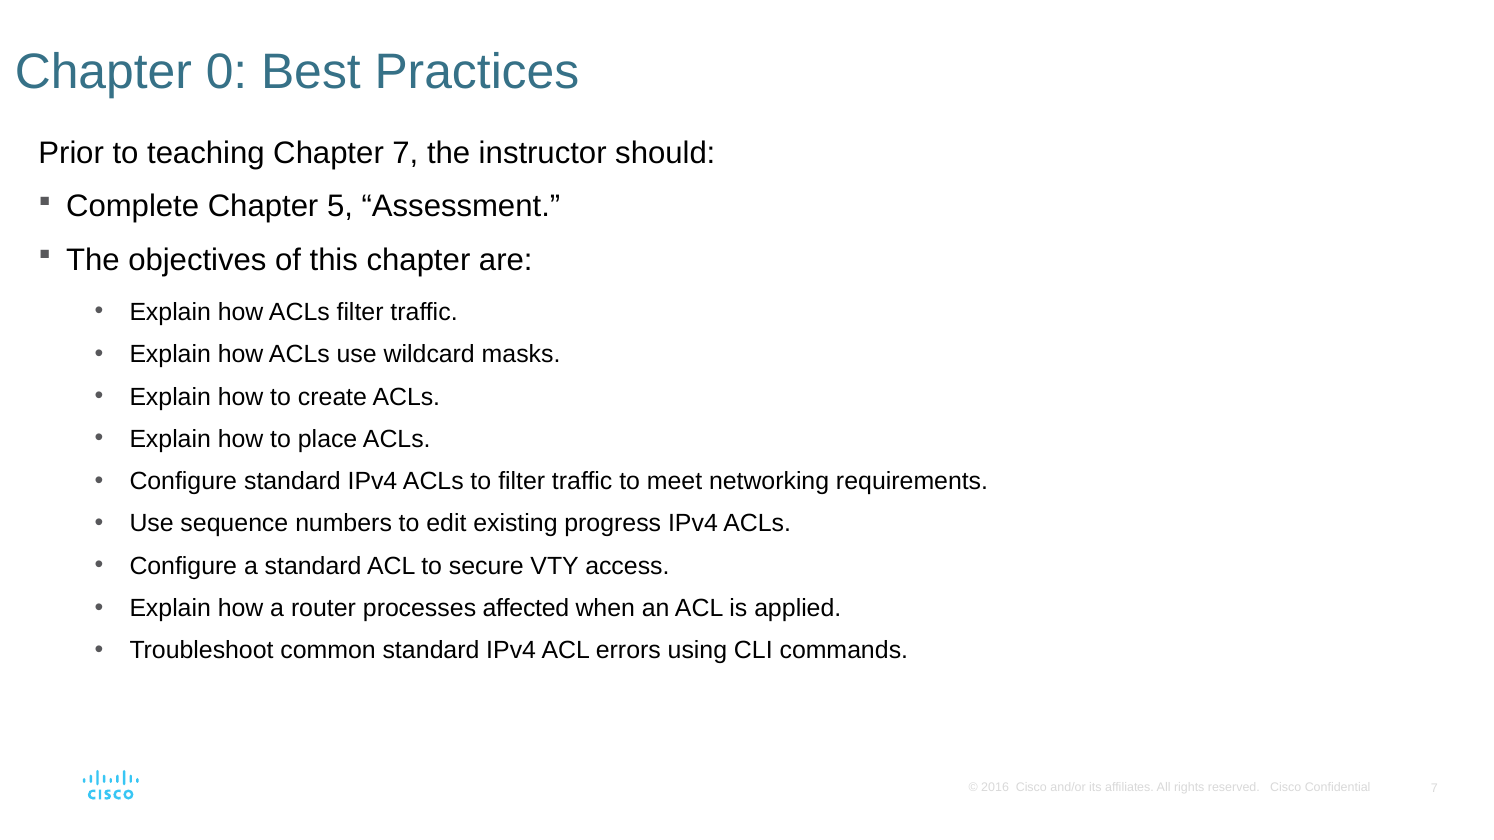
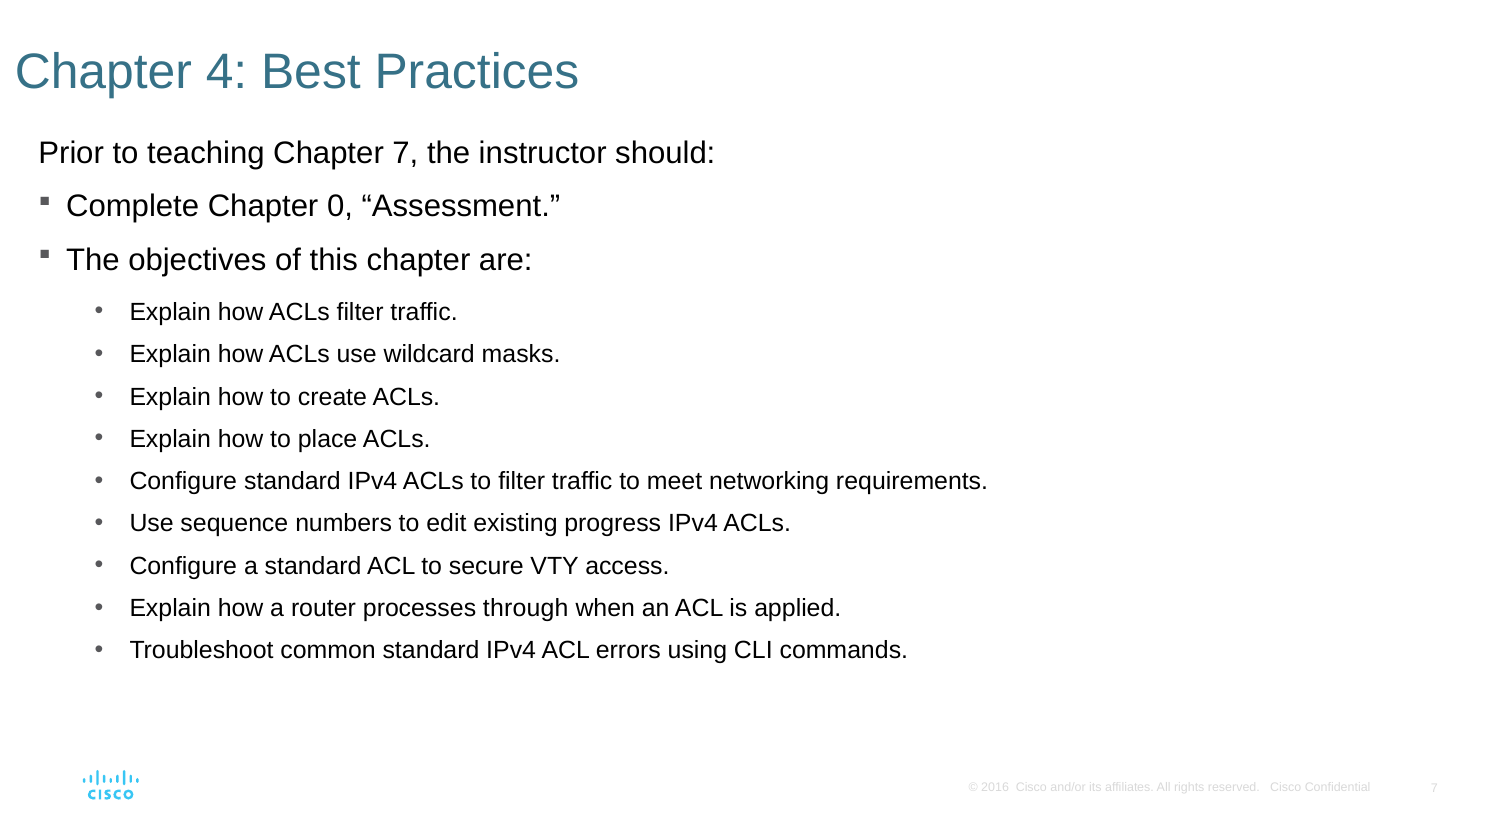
0: 0 -> 4 (227, 72)
5: 5 -> 0 (340, 207)
affected: affected -> through (526, 609)
